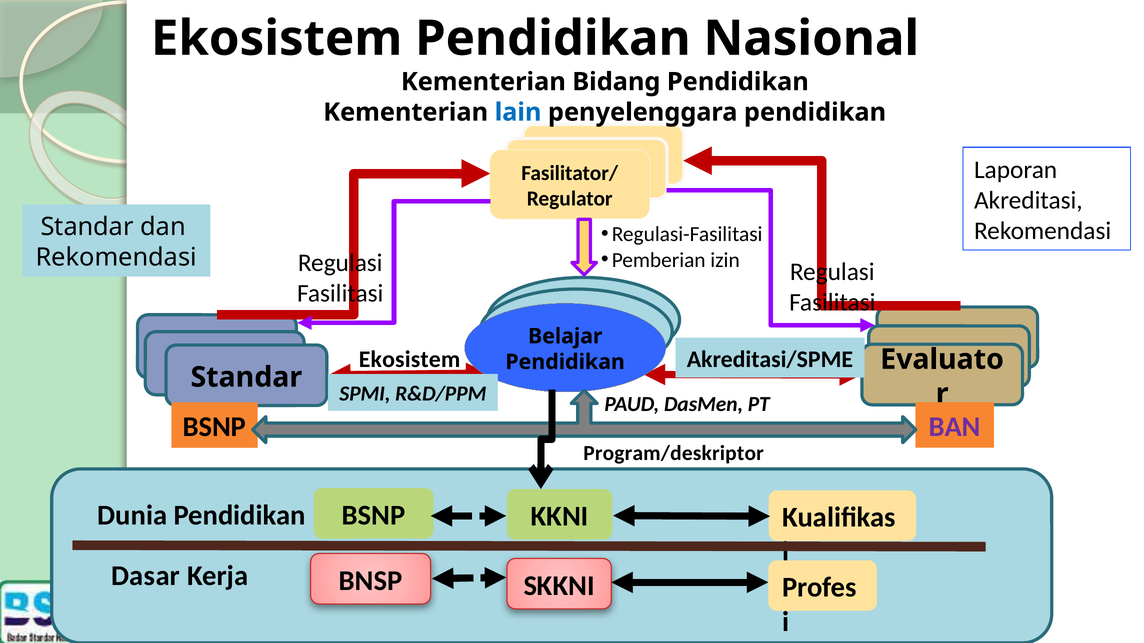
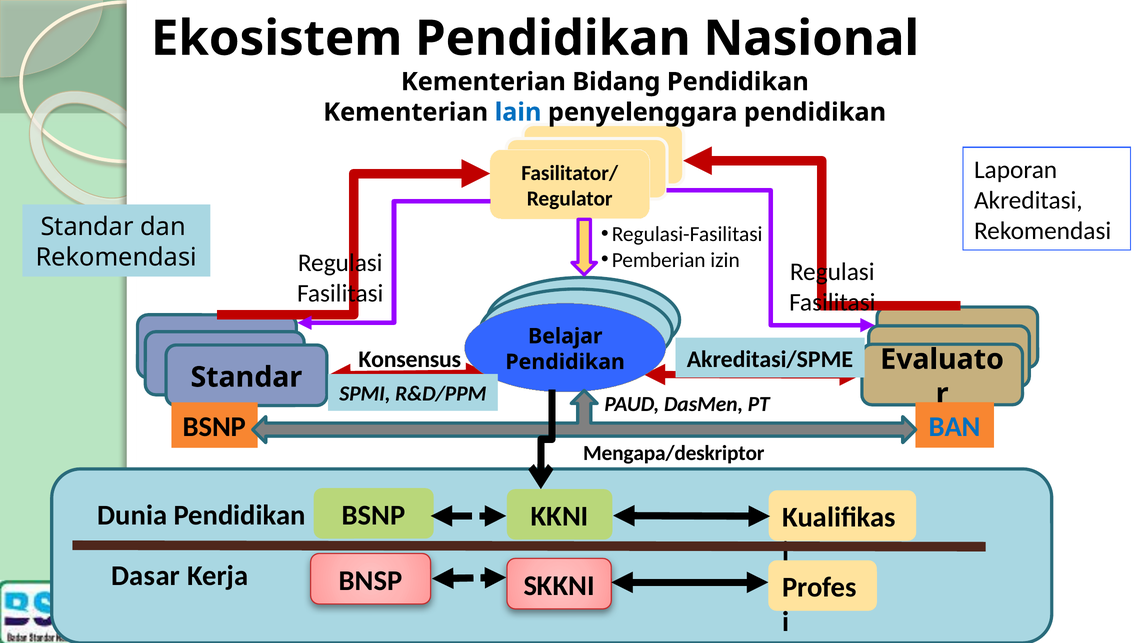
Ekosistem: Ekosistem -> Konsensus (410, 360)
BAN colour: purple -> blue (955, 427)
Program/deskriptor: Program/deskriptor -> Mengapa/deskriptor (674, 453)
